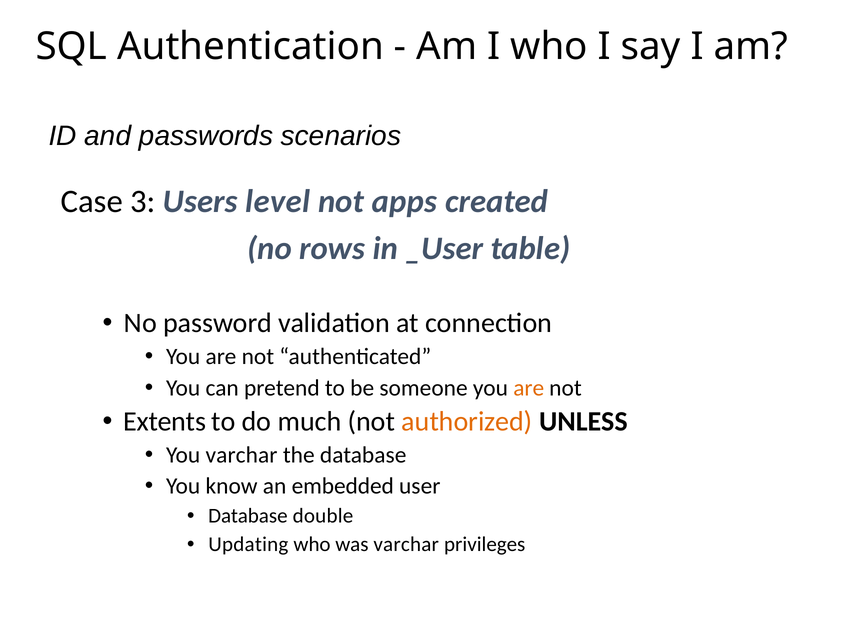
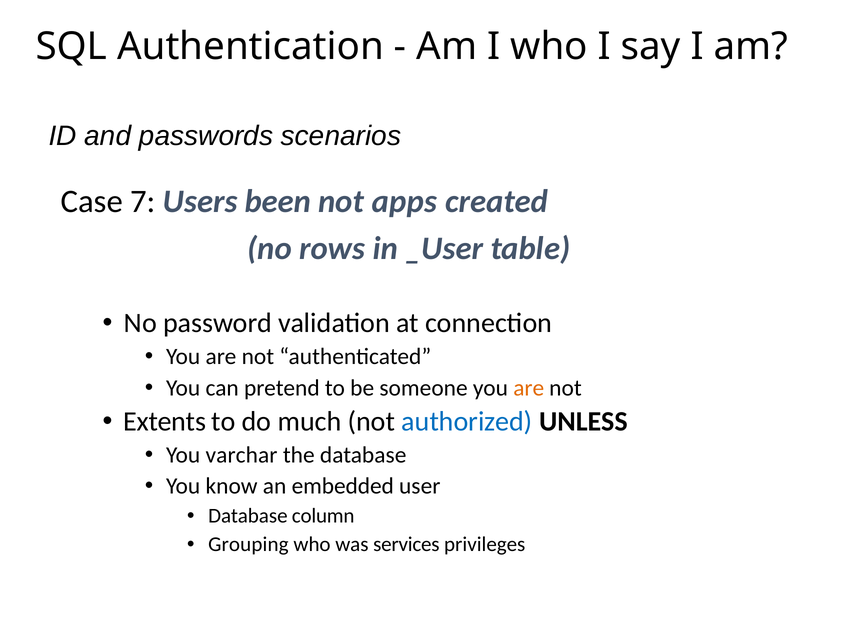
3: 3 -> 7 (143, 201)
level: level -> been (278, 201)
authorized colour: orange -> blue (467, 422)
double: double -> column (323, 516)
Updating: Updating -> Grouping (248, 545)
was varchar: varchar -> services (406, 545)
